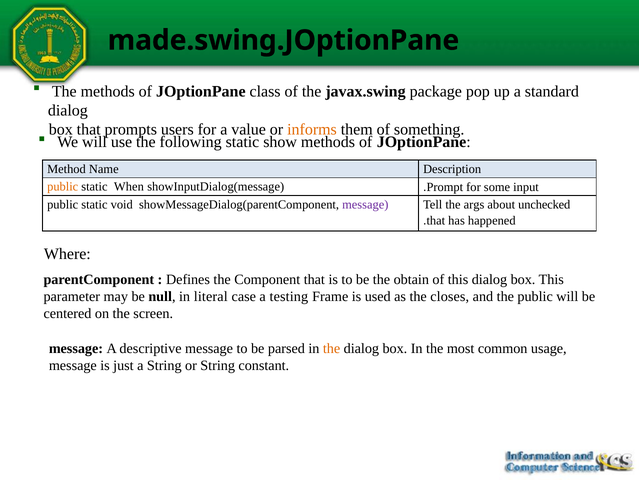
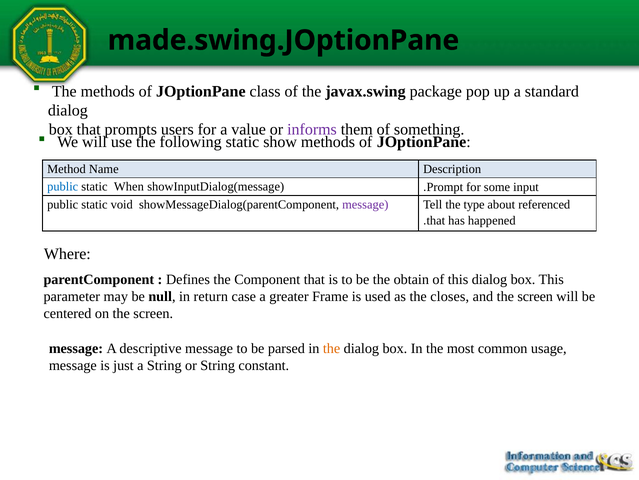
informs colour: orange -> purple (312, 129)
public colour: orange -> blue (63, 186)
args: args -> type (474, 204)
unchecked: unchecked -> referenced (544, 204)
literal: literal -> return (211, 296)
testing: testing -> greater (289, 296)
and the public: public -> screen (535, 296)
